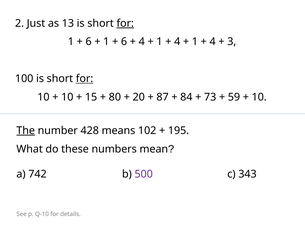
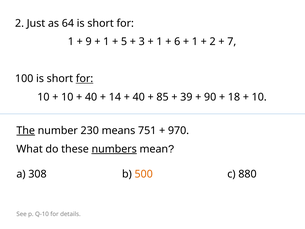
13: 13 -> 64 (68, 23)
for underline: present -> none (125, 23)
6: 6 -> 9 (89, 42)
6: 6 -> 5 (124, 42)
4: 4 -> 3 (142, 42)
4: 4 -> 6 (177, 42)
4: 4 -> 2 (213, 42)
3: 3 -> 7 (232, 42)
15: 15 -> 40 (91, 97)
80: 80 -> 14 (115, 97)
20: 20 -> 40 (139, 97)
87: 87 -> 85 (163, 97)
84: 84 -> 39 (186, 97)
73: 73 -> 90 (210, 97)
59: 59 -> 18 (234, 97)
428: 428 -> 230 (90, 130)
102: 102 -> 751 (147, 130)
195: 195 -> 970 (179, 130)
numbers underline: none -> present (114, 149)
742: 742 -> 308 (37, 174)
500 colour: purple -> orange (144, 174)
343: 343 -> 880 (247, 174)
